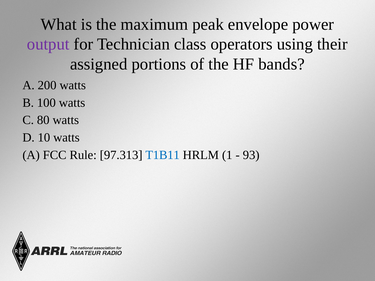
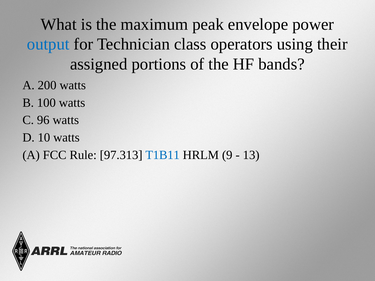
output colour: purple -> blue (48, 44)
80: 80 -> 96 (43, 120)
1: 1 -> 9 (227, 155)
93: 93 -> 13 (251, 155)
